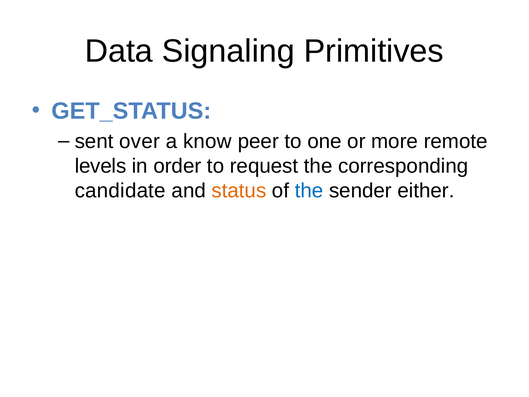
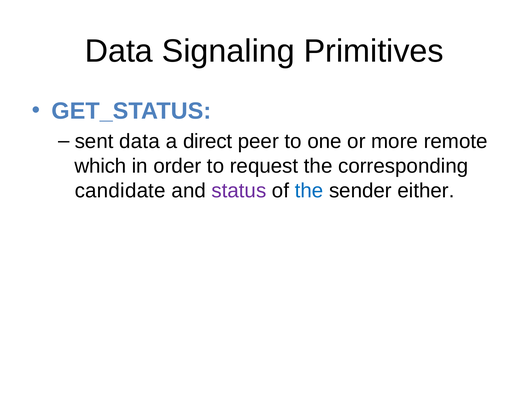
sent over: over -> data (140, 141)
know: know -> direct (208, 141)
levels: levels -> which (101, 166)
status colour: orange -> purple (239, 191)
